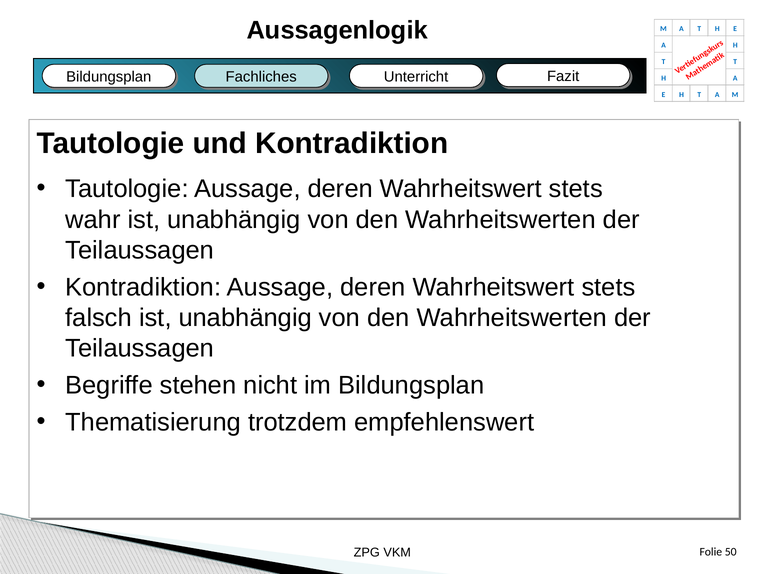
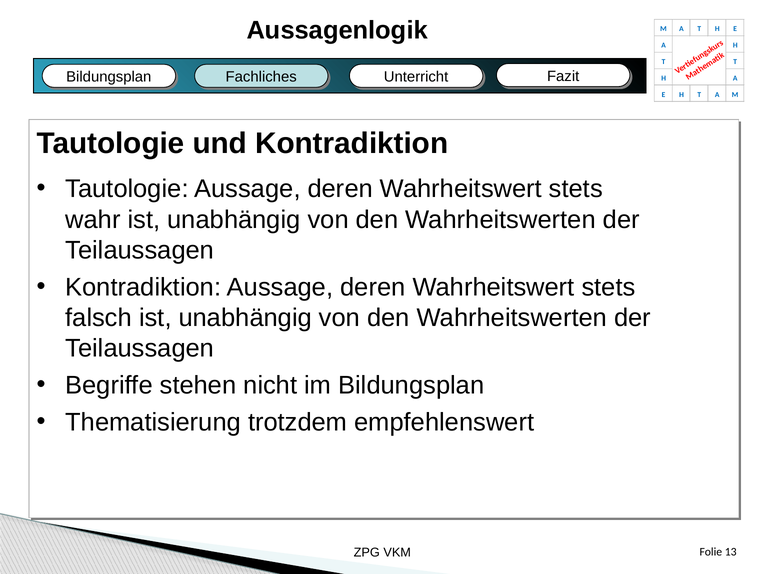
50: 50 -> 13 (731, 551)
